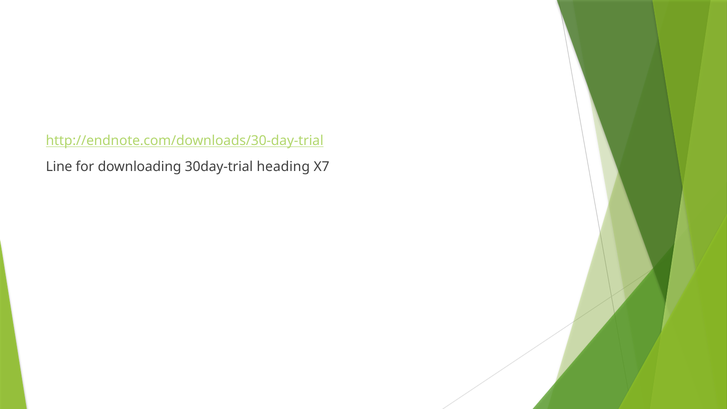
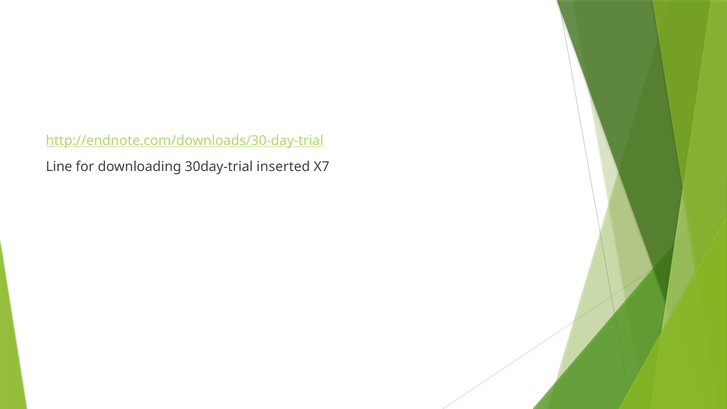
heading: heading -> inserted (283, 167)
